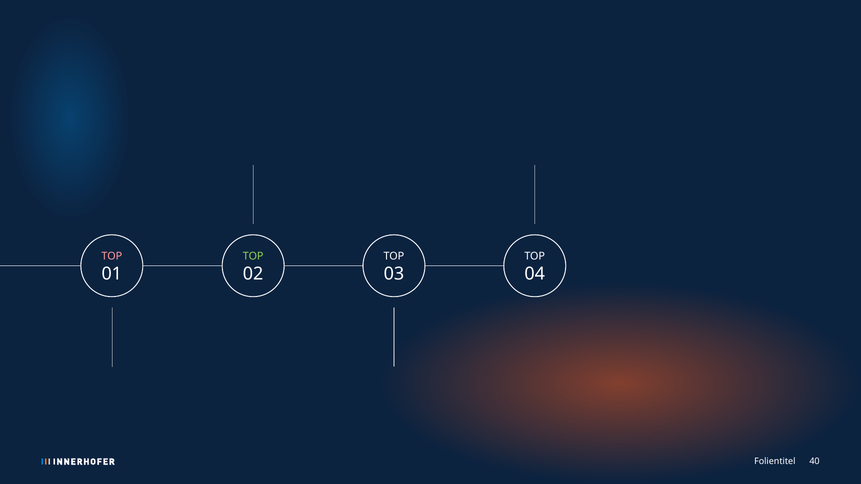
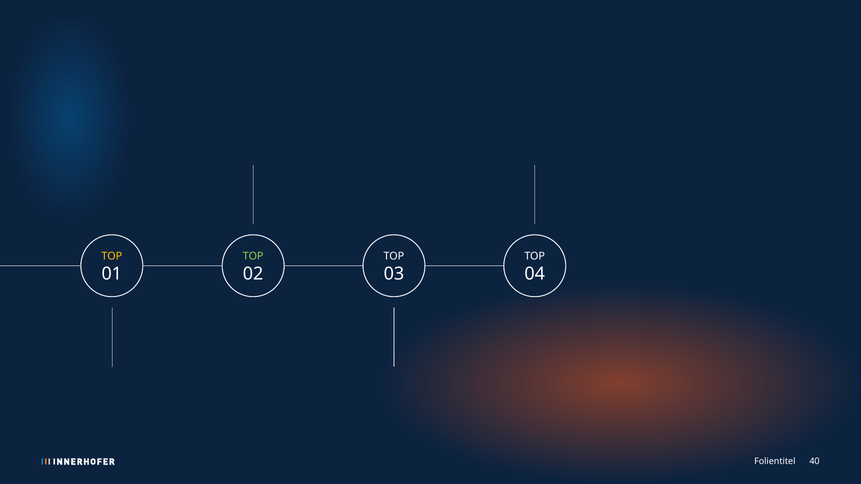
TOP colour: pink -> yellow (112, 257)
